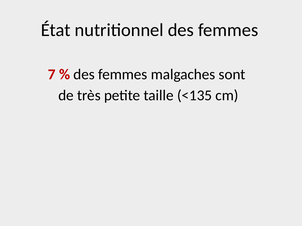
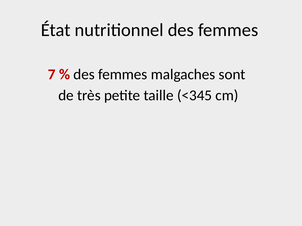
<135: <135 -> <345 (195, 96)
